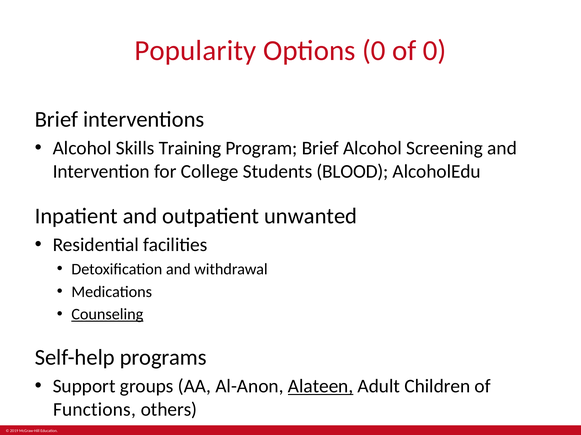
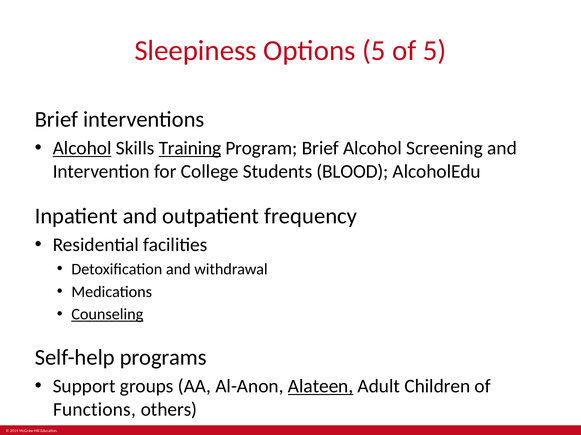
Popularity: Popularity -> Sleepiness (195, 51)
Options 0: 0 -> 5 (374, 51)
of 0: 0 -> 5 (435, 51)
Alcohol underline: none -> present (82, 149)
Training underline: none -> present (190, 149)
unwanted: unwanted -> frequency (311, 217)
